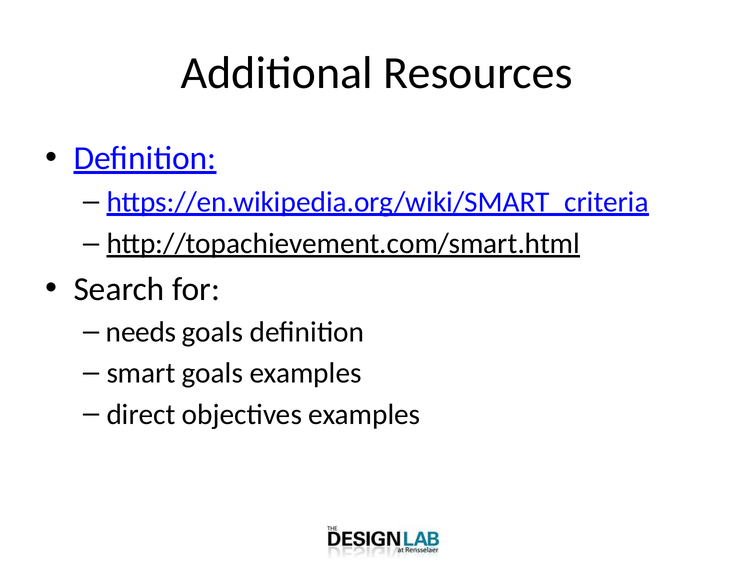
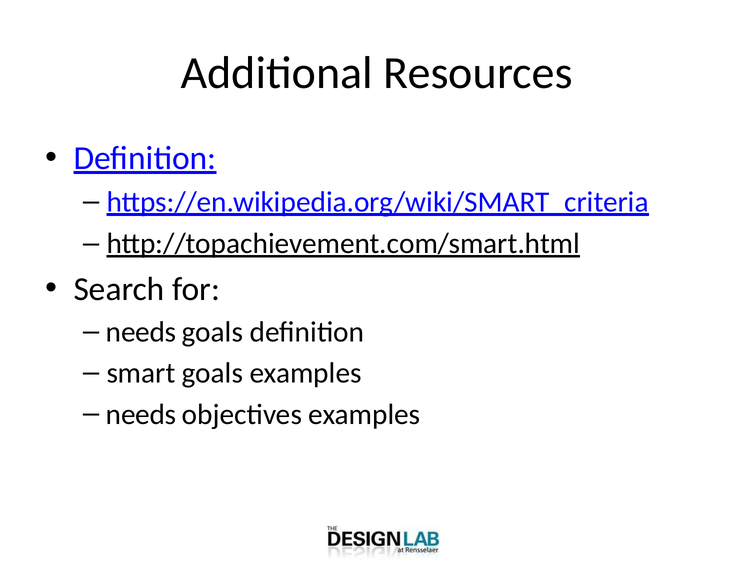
direct: direct -> needs (141, 415)
